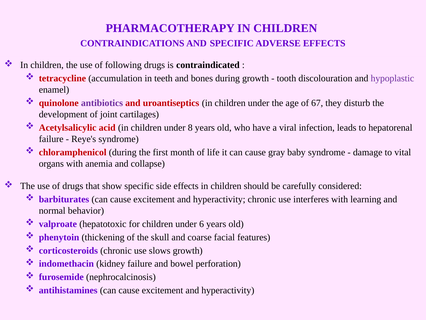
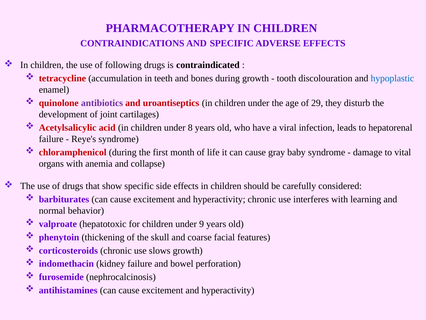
hypoplastic colour: purple -> blue (392, 78)
67: 67 -> 29 (317, 103)
6: 6 -> 9 (202, 224)
